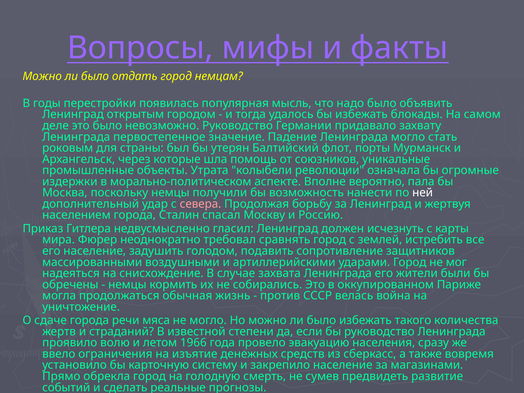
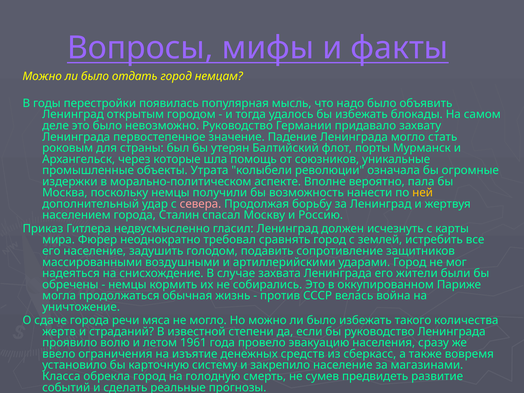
ней colour: white -> yellow (423, 193)
1966: 1966 -> 1961 (193, 343)
Прямо: Прямо -> Класса (61, 376)
